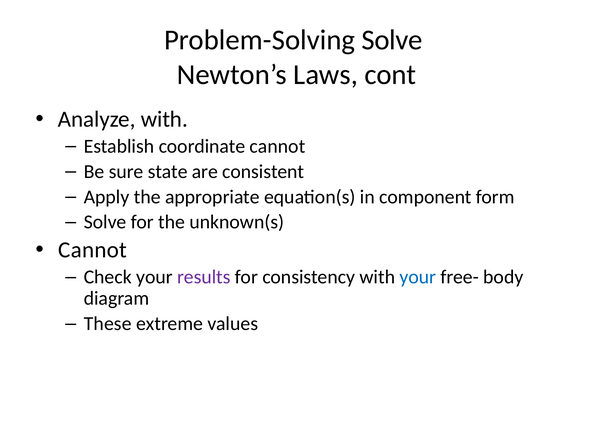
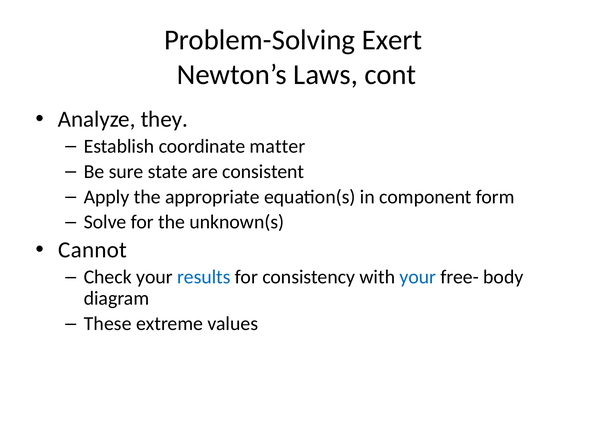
Problem-Solving Solve: Solve -> Exert (392, 40)
Analyze with: with -> they (164, 119)
coordinate cannot: cannot -> matter (277, 146)
results colour: purple -> blue (204, 277)
